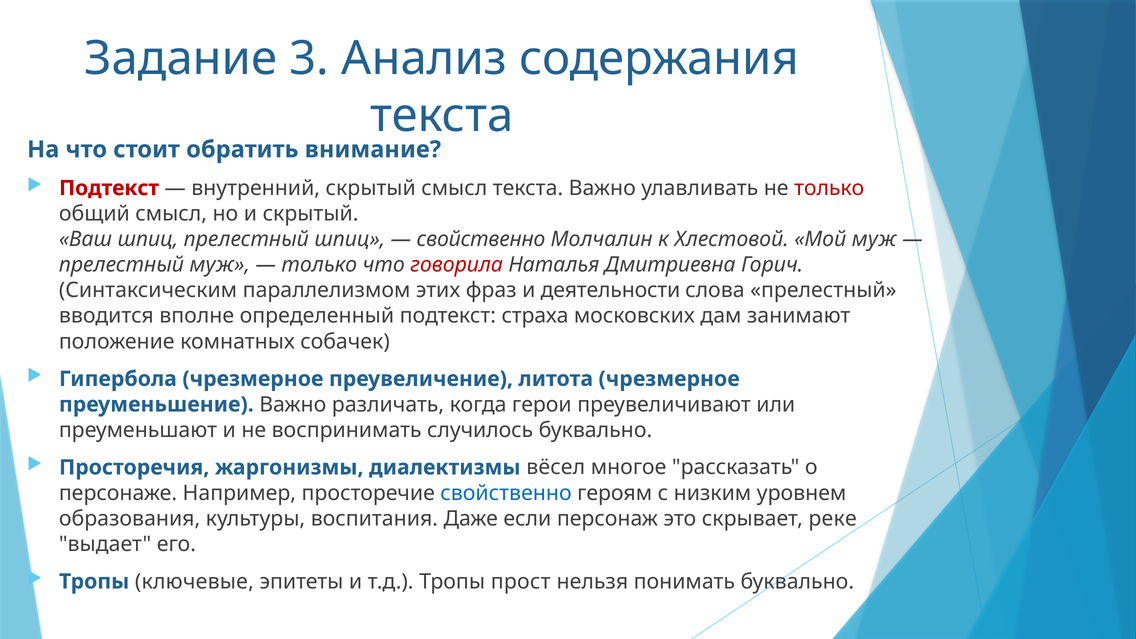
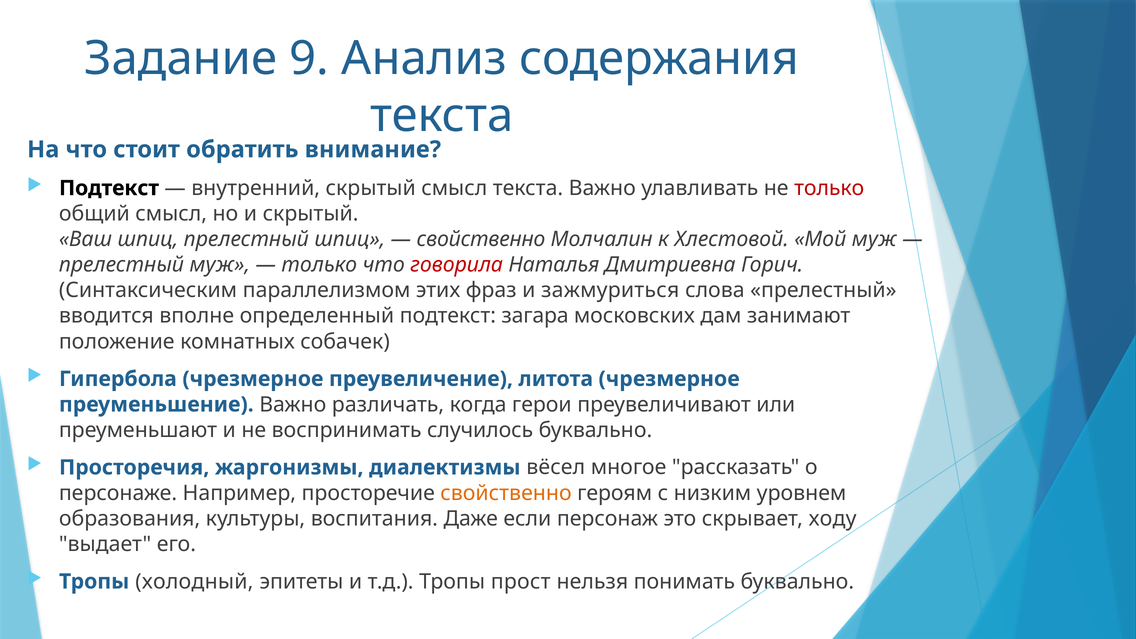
3: 3 -> 9 (309, 59)
Подтекст colour: red -> black (109, 188)
деятельности: деятельности -> зажмуриться (610, 290)
страха: страха -> загара (535, 316)
свойственно colour: blue -> orange (506, 493)
реке: реке -> ходу (833, 519)
ключевые: ключевые -> холодный (194, 582)
